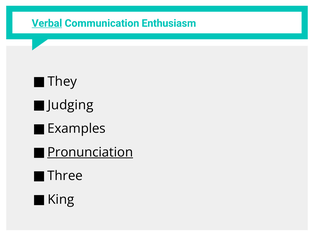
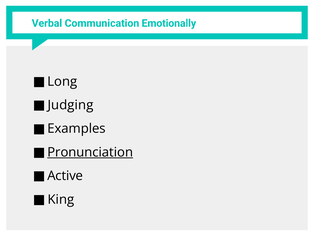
Verbal underline: present -> none (47, 23)
Enthusiasm: Enthusiasm -> Emotionally (169, 23)
They: They -> Long (62, 81)
Three: Three -> Active (65, 175)
